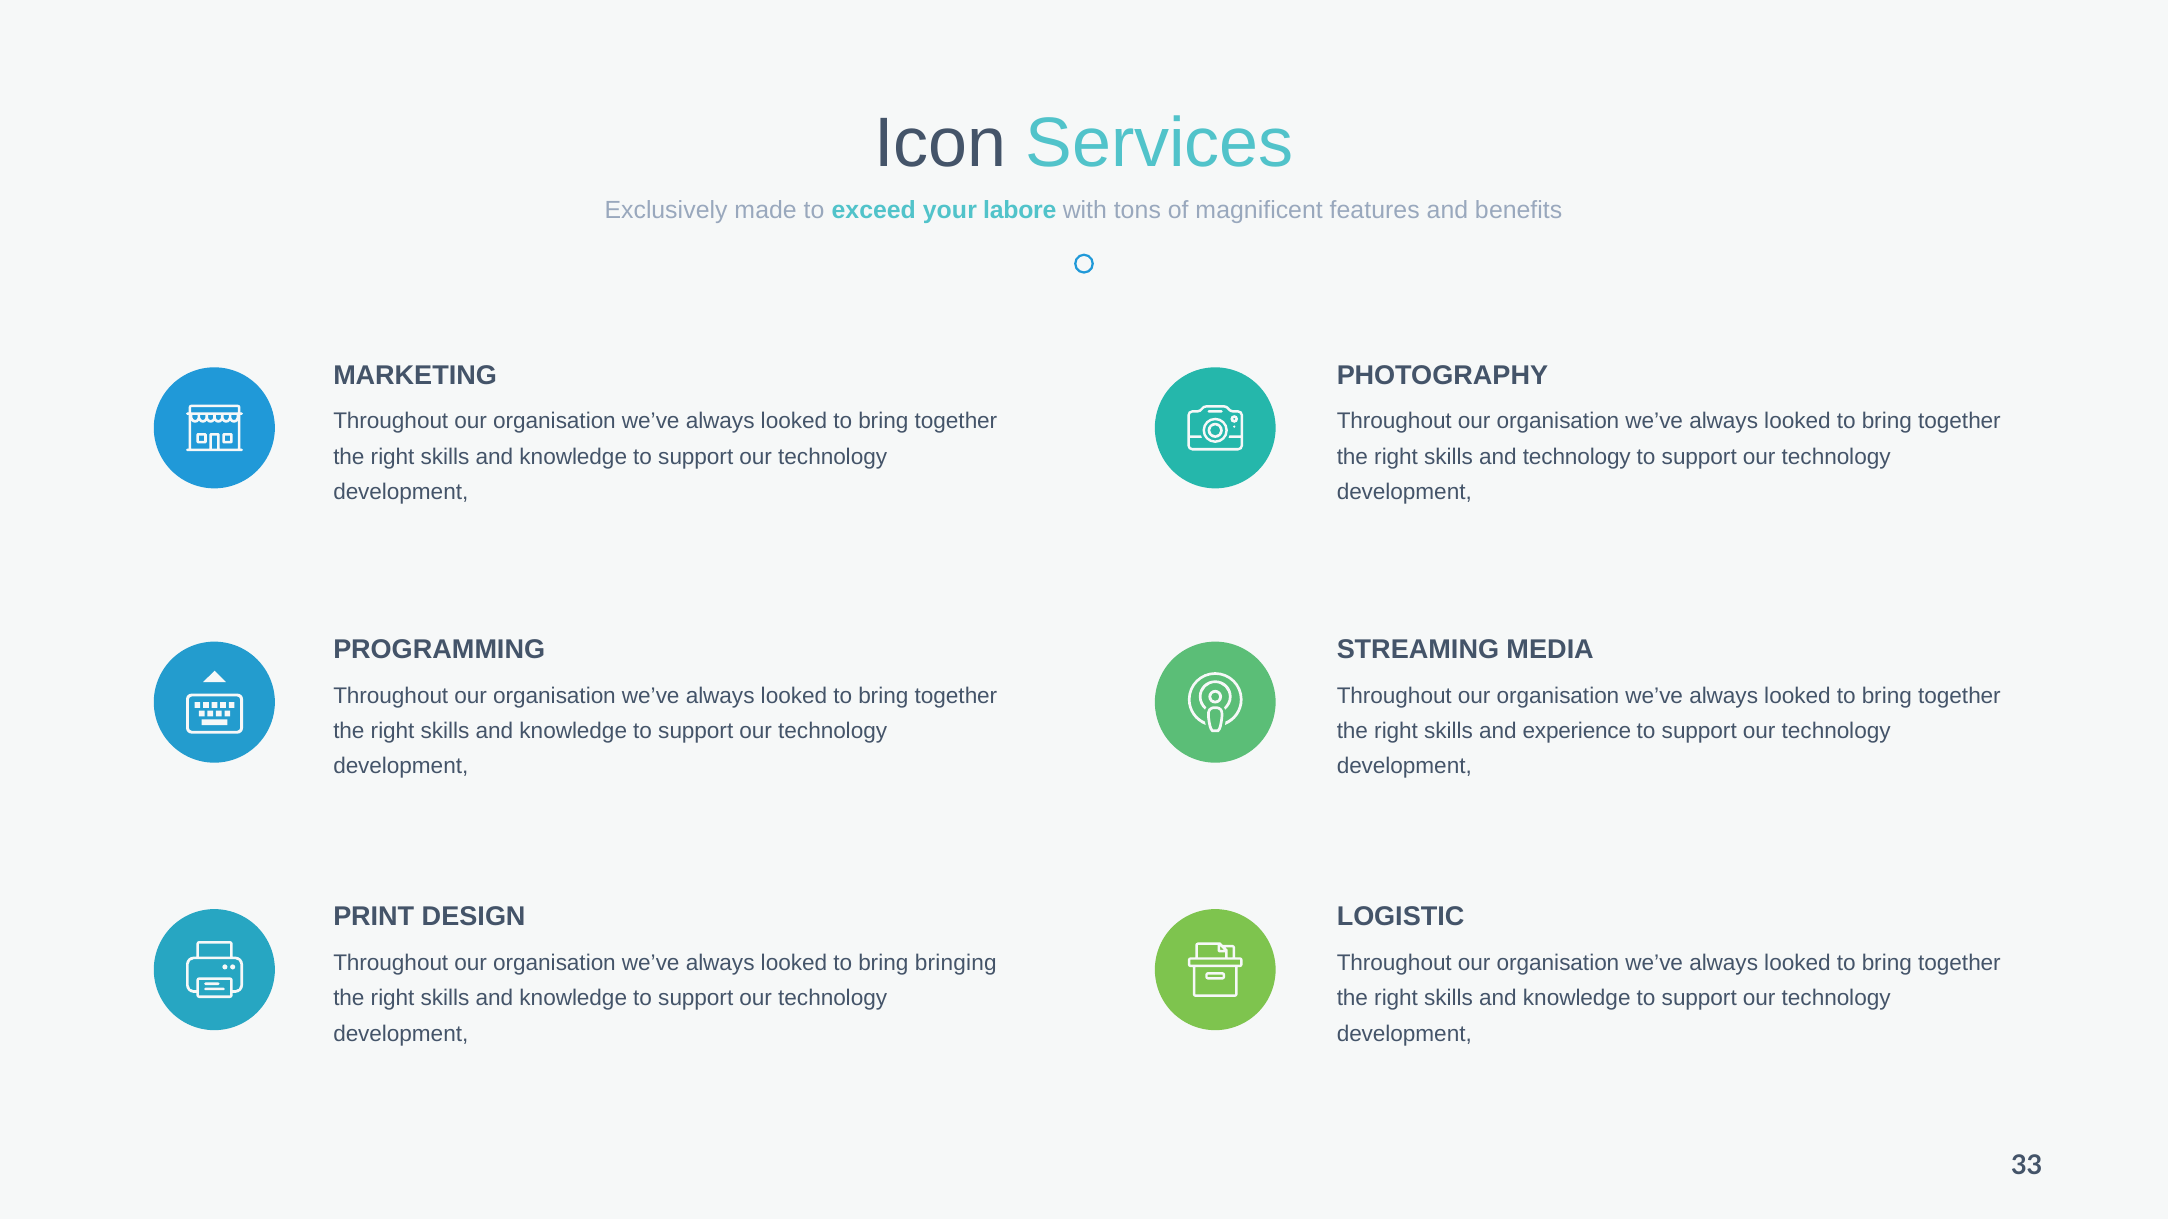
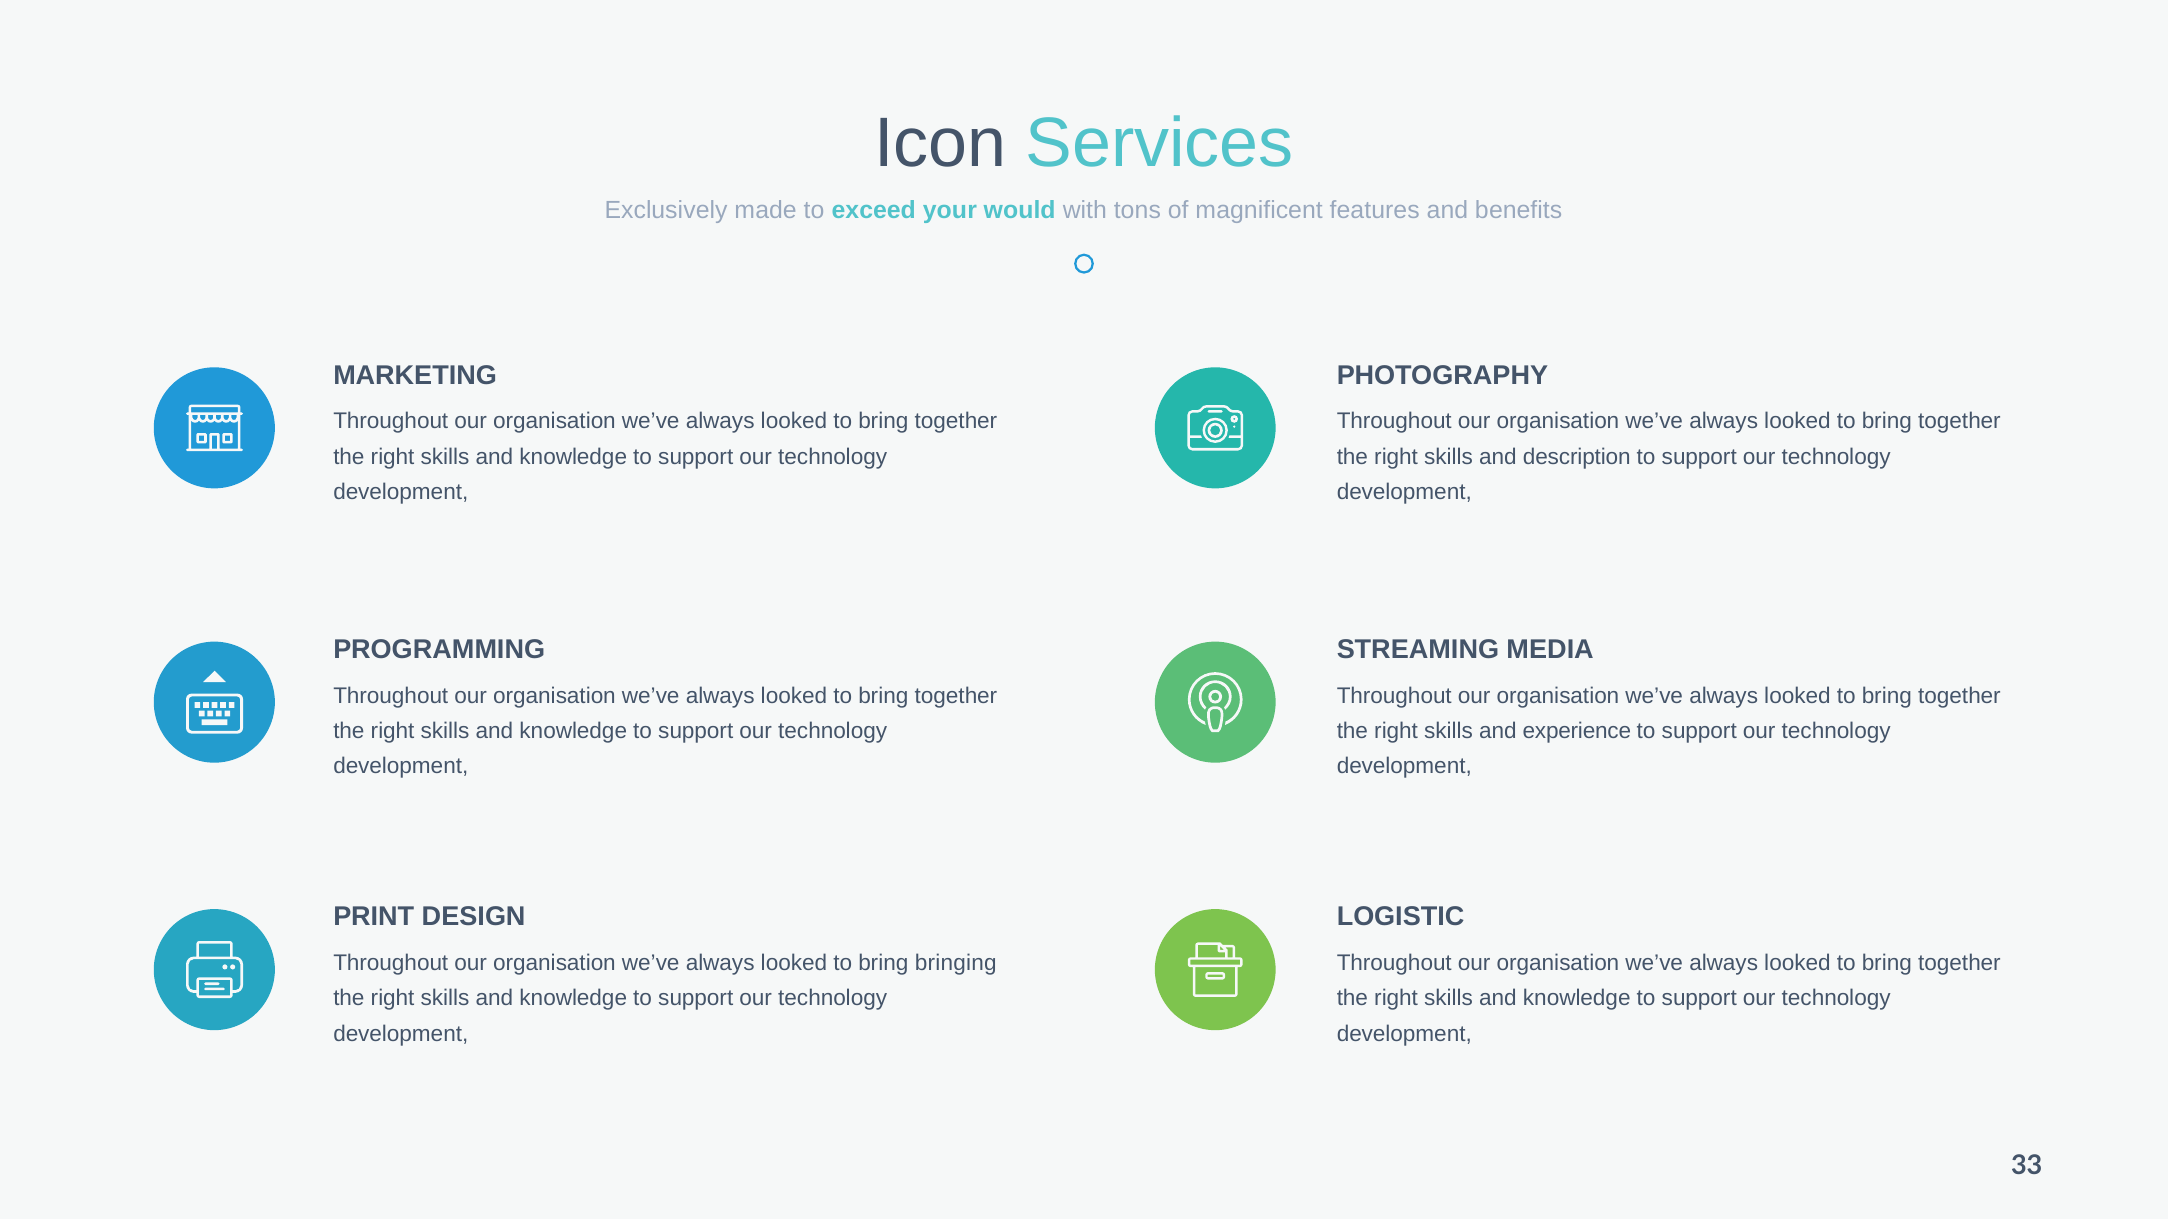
labore: labore -> would (1020, 210)
and technology: technology -> description (1577, 457)
